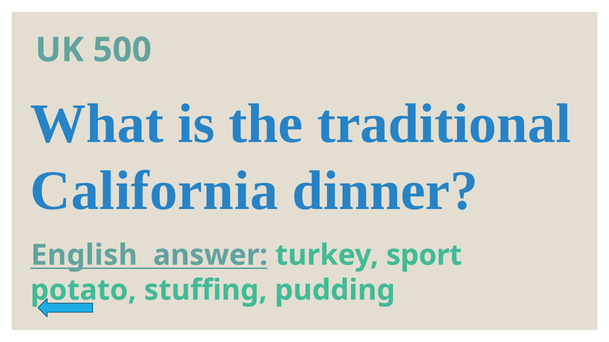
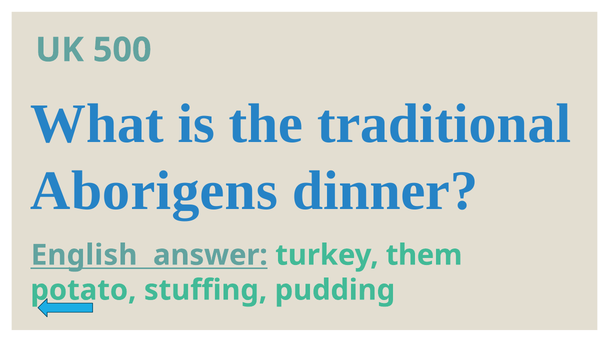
California: California -> Aborigens (154, 191)
sport: sport -> them (424, 256)
